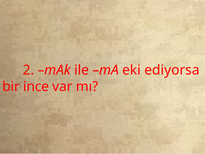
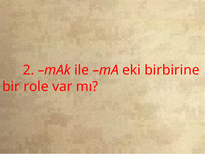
ediyorsa: ediyorsa -> birbirine (172, 70)
ince: ince -> role (36, 86)
